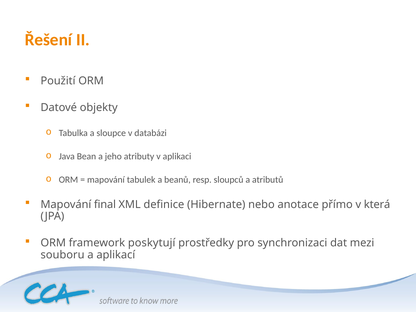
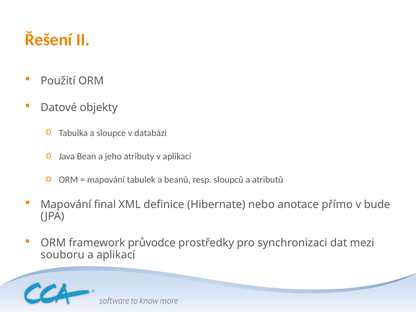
která: která -> bude (377, 204)
poskytují: poskytují -> průvodce (152, 243)
